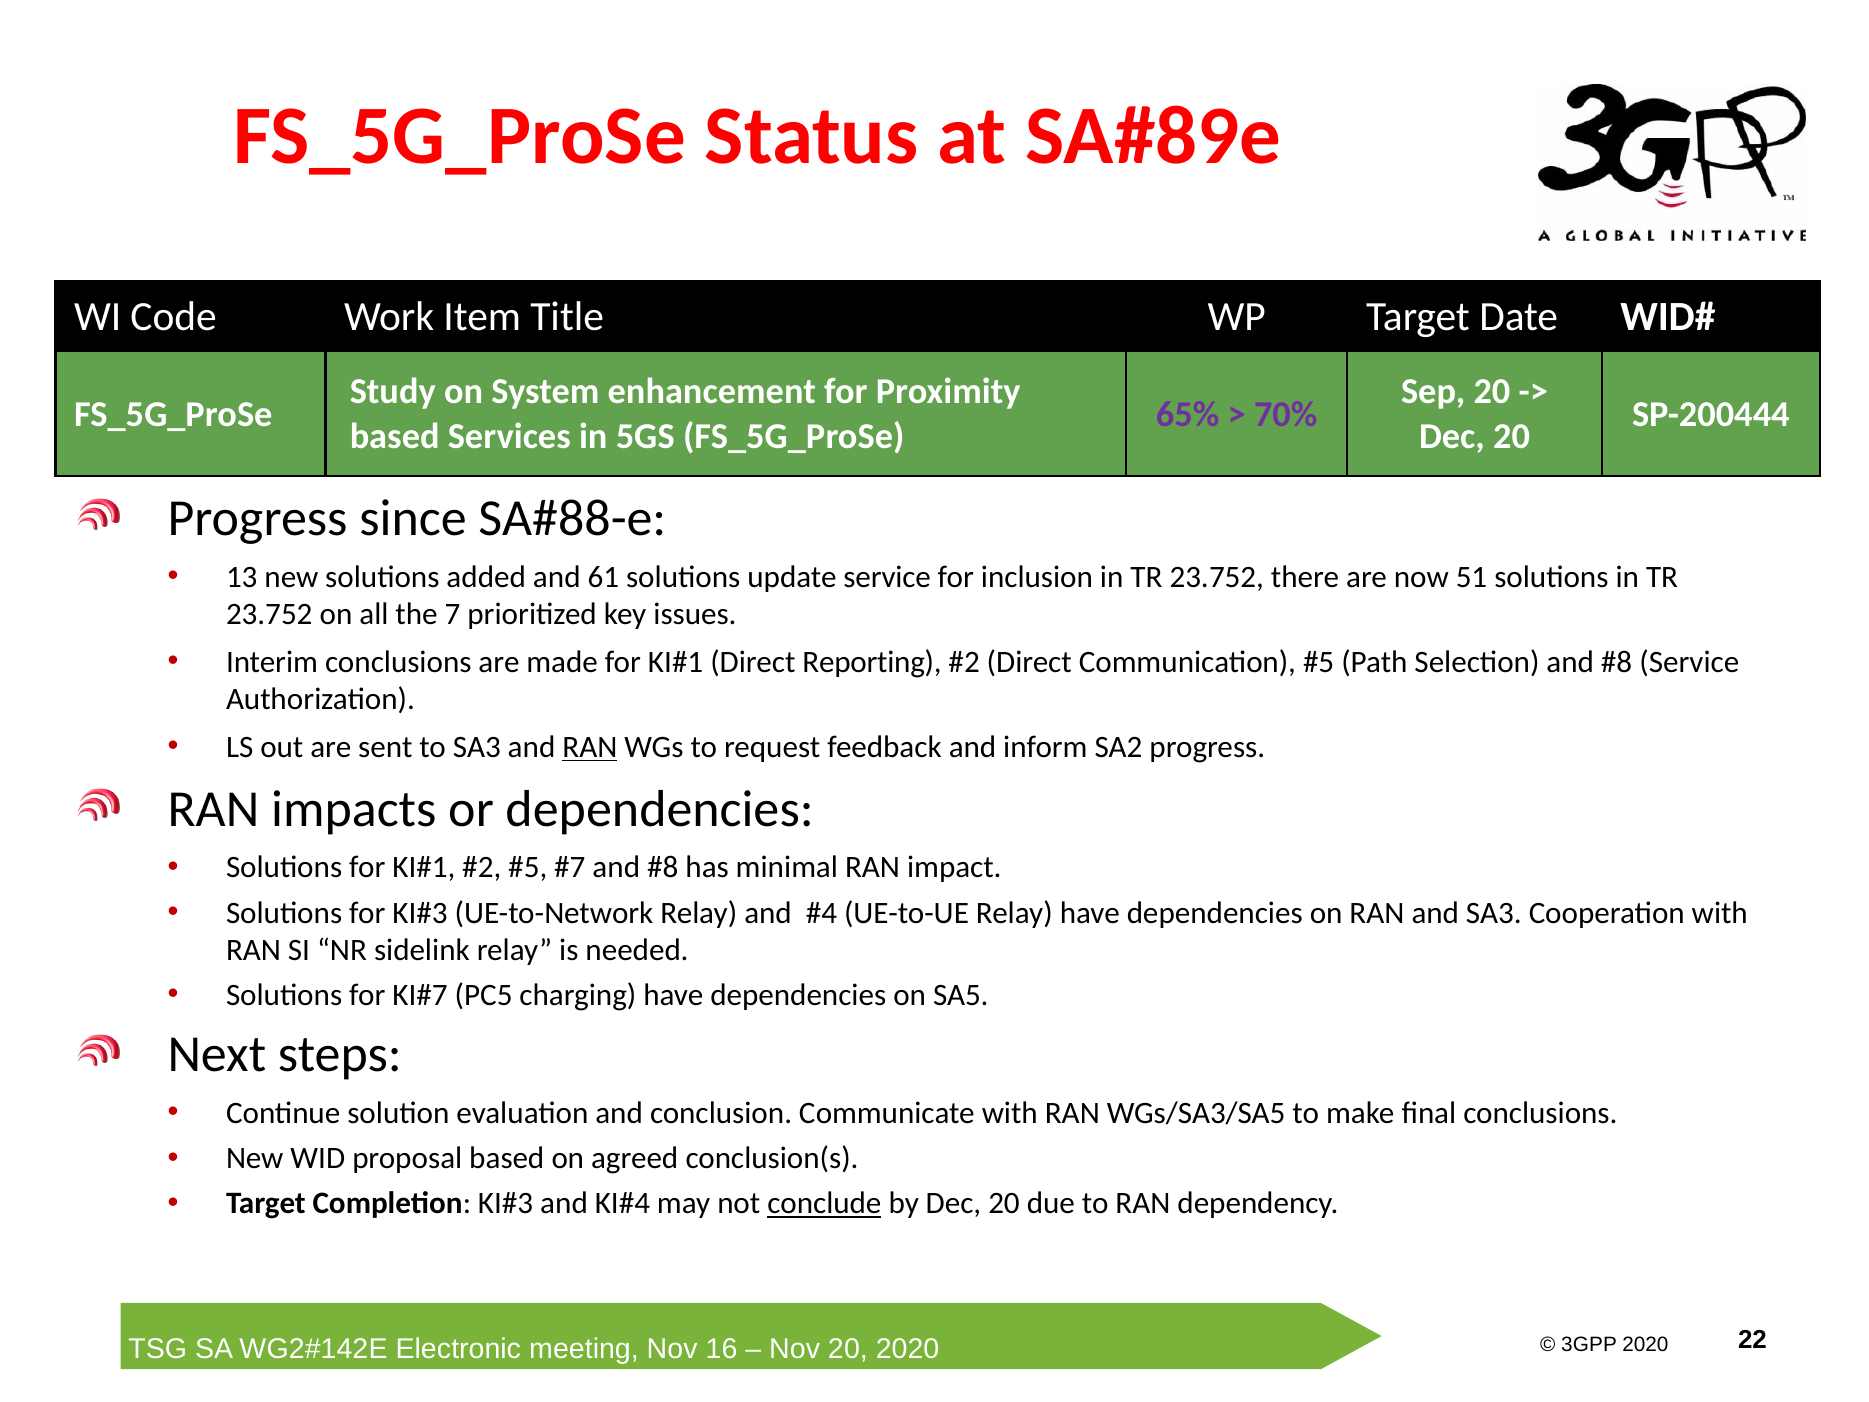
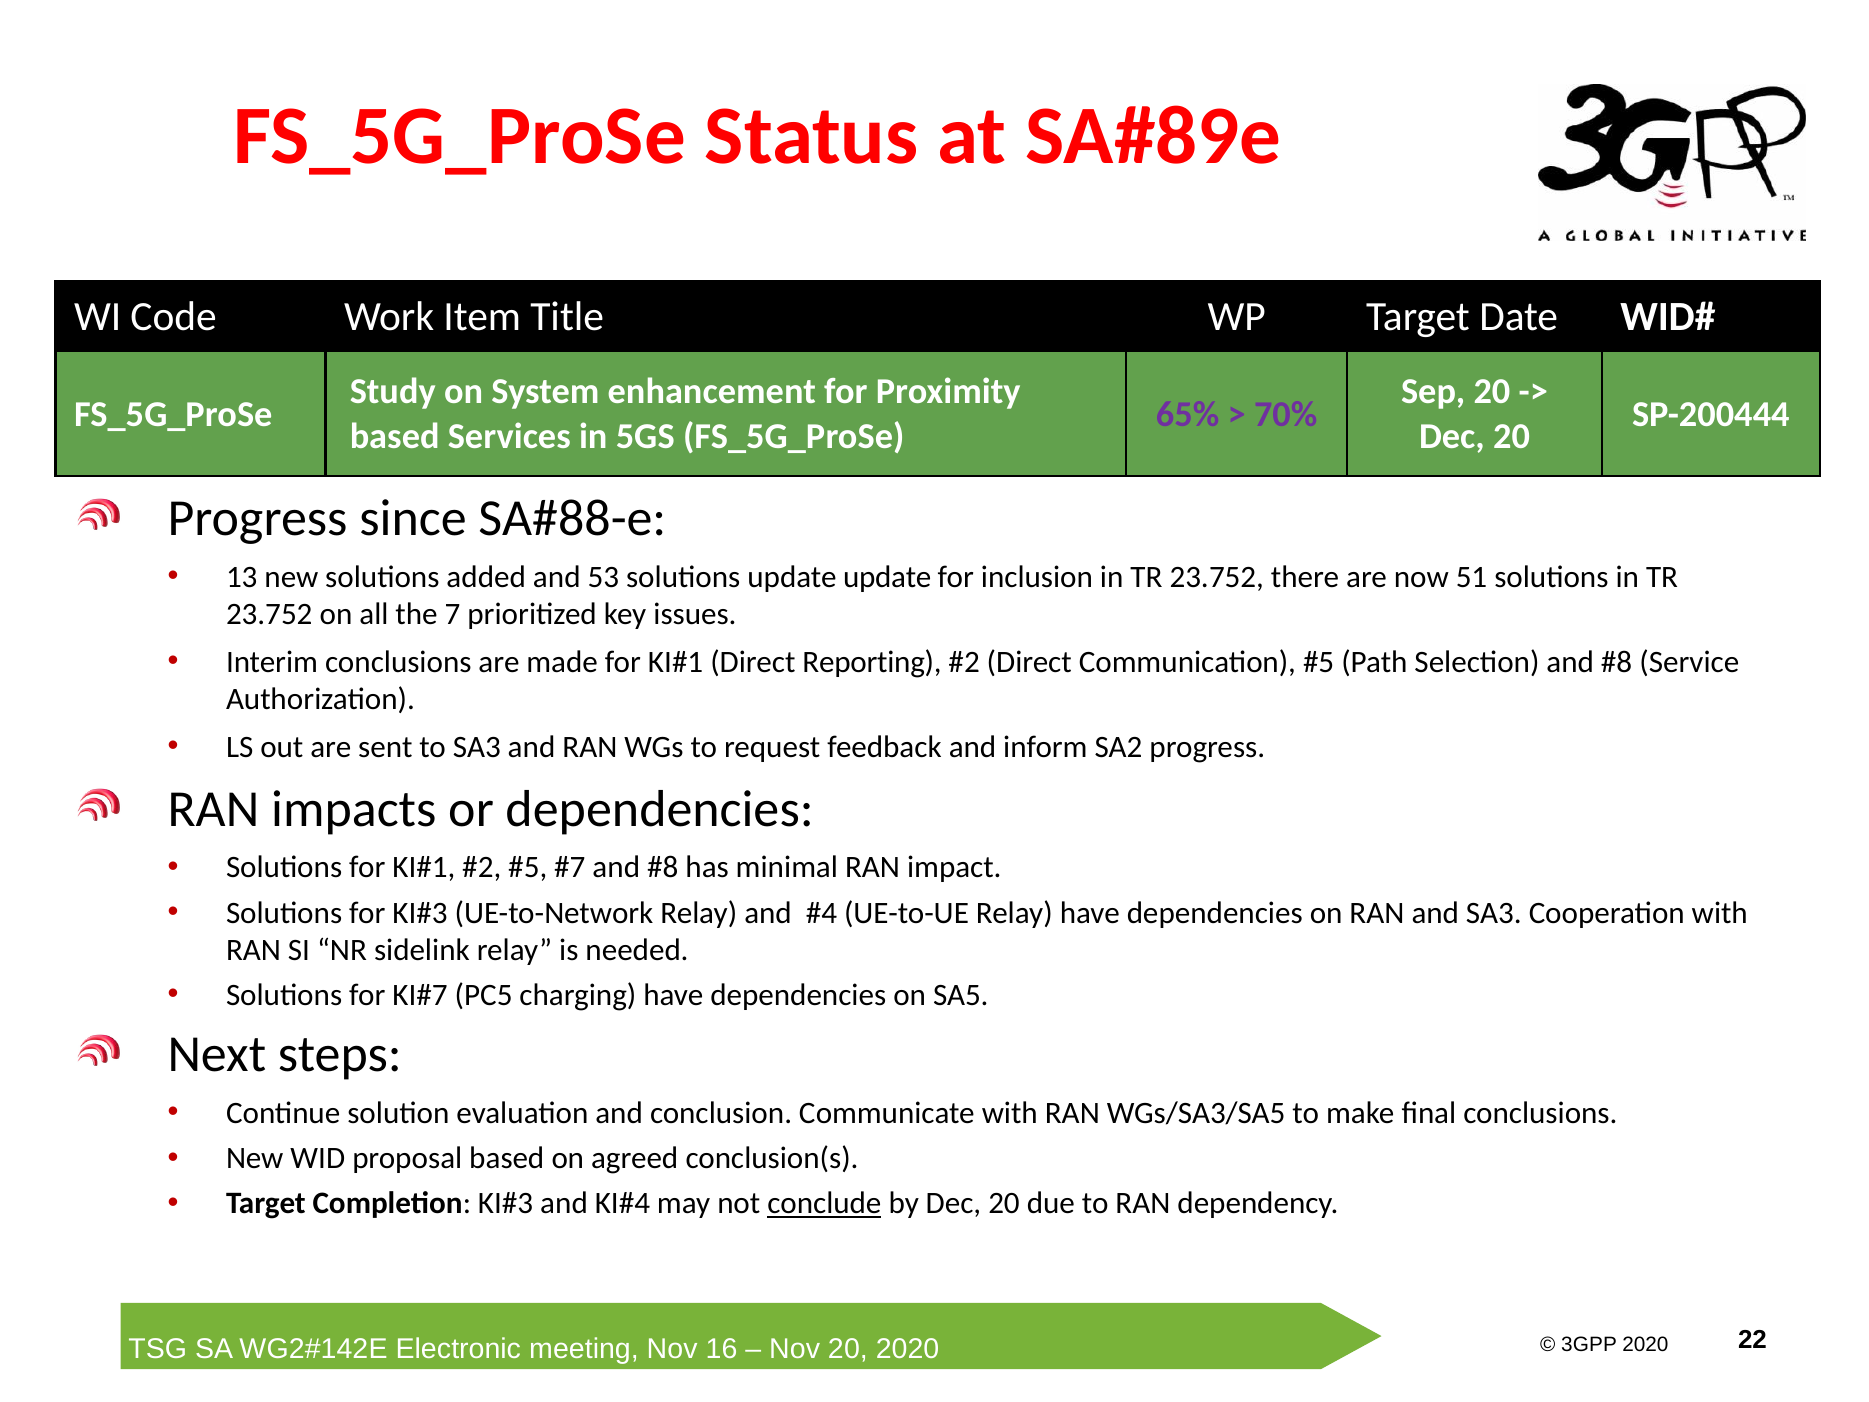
61: 61 -> 53 (603, 577)
update service: service -> update (887, 577)
RAN underline: present -> none (590, 747)
